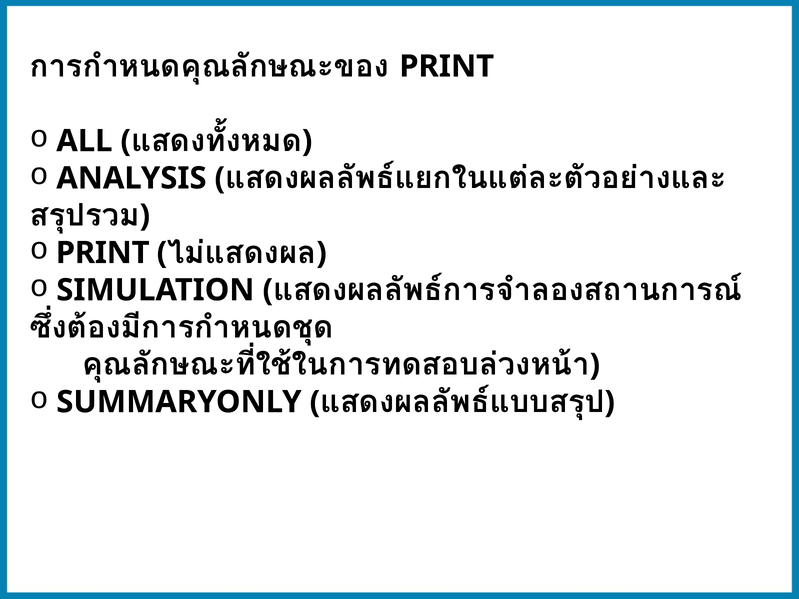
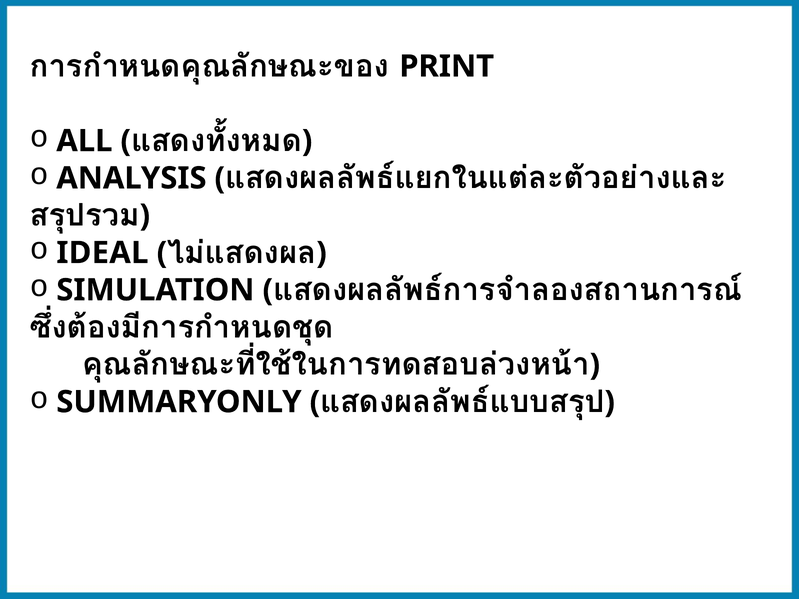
PRINT: PRINT -> IDEAL (102, 253)
